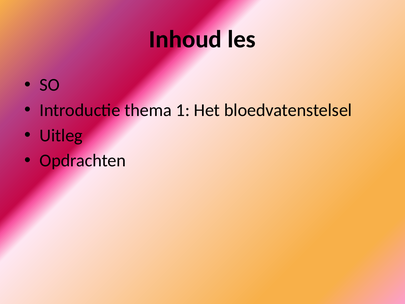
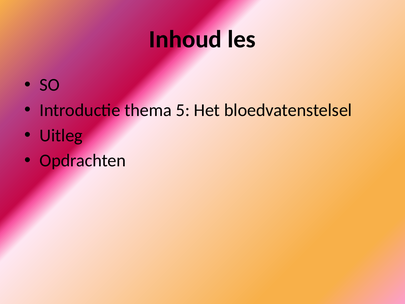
1: 1 -> 5 (183, 110)
